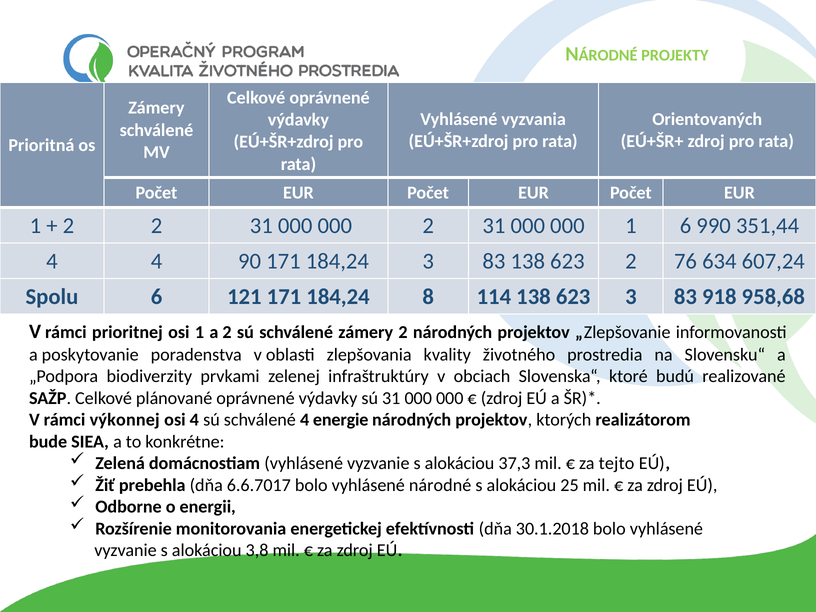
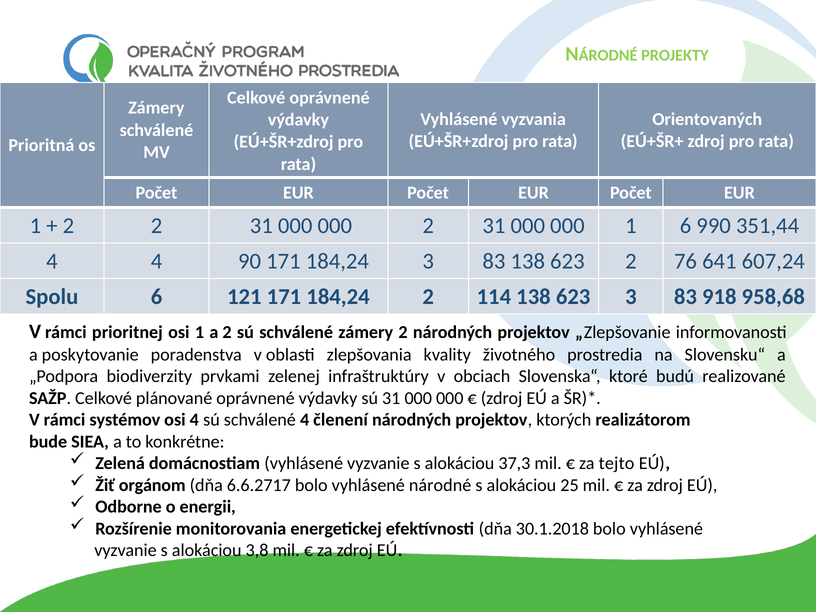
634: 634 -> 641 (719, 261)
184,24 8: 8 -> 2 (428, 297)
výkonnej: výkonnej -> systémov (125, 420)
energie: energie -> členení (341, 420)
prebehla: prebehla -> orgánom (152, 485)
6.6.7017: 6.6.7017 -> 6.6.2717 (259, 485)
